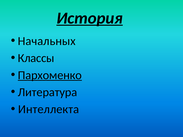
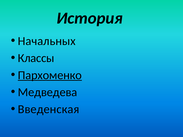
История underline: present -> none (90, 18)
Литература: Литература -> Медведева (48, 92)
Интеллекта: Интеллекта -> Введенская (49, 109)
